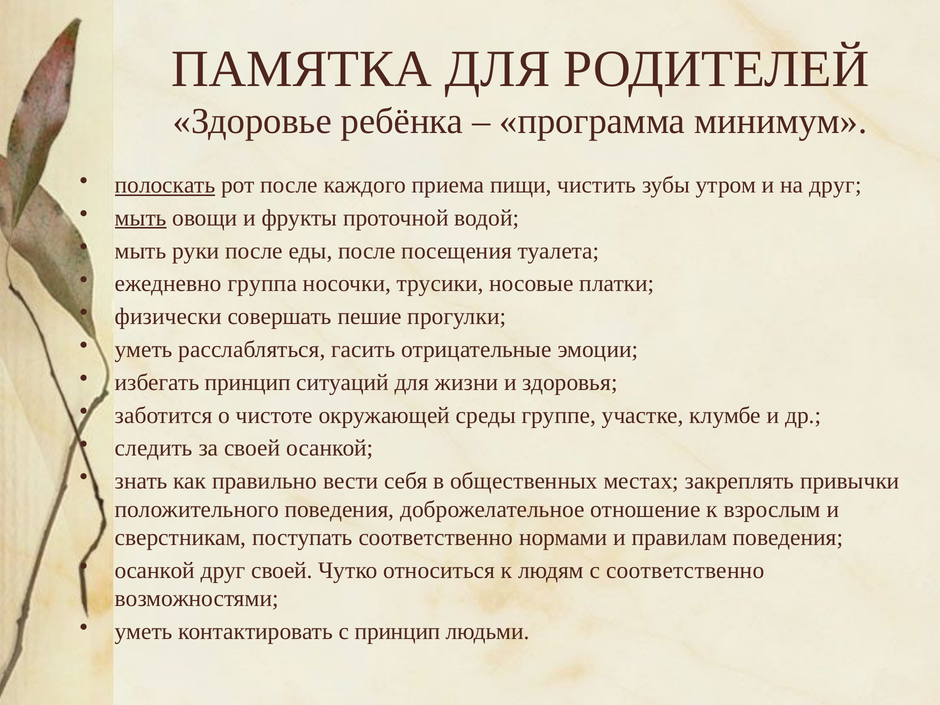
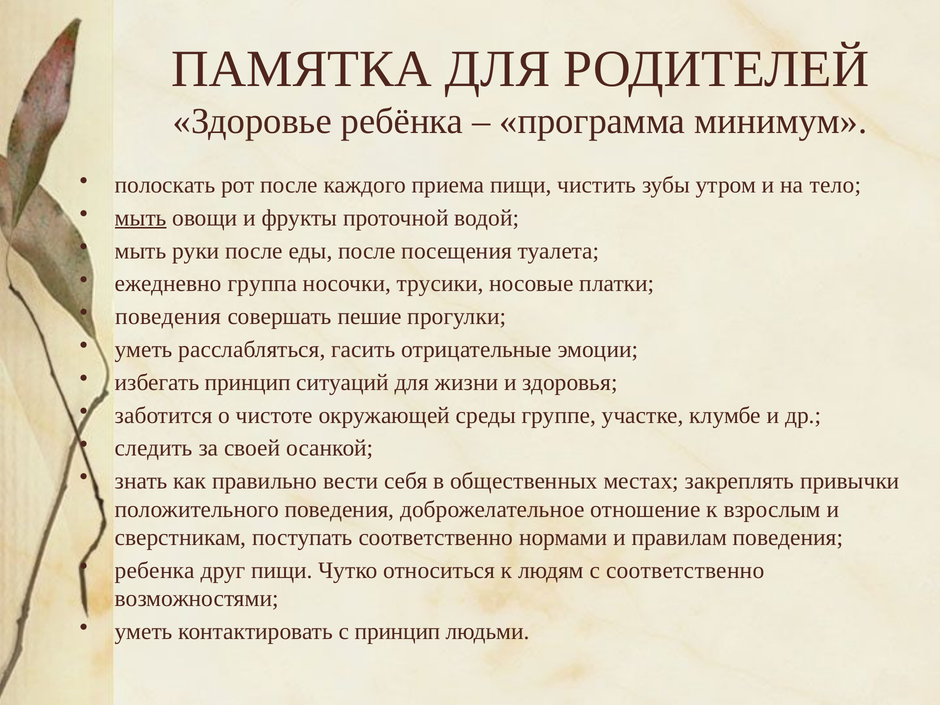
полоскать underline: present -> none (165, 185)
на друг: друг -> тело (835, 185)
физически: физически -> поведения (168, 317)
осанкой: осанкой -> ребенка (155, 570)
друг своей: своей -> пищи (282, 570)
